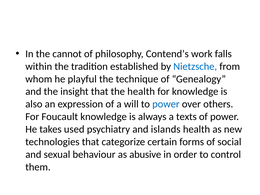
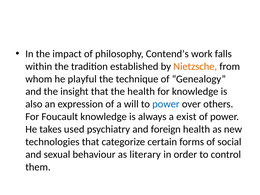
cannot: cannot -> impact (67, 54)
Nietzsche colour: blue -> orange (195, 66)
texts: texts -> exist (186, 117)
islands: islands -> foreign (166, 129)
abusive: abusive -> literary (145, 154)
